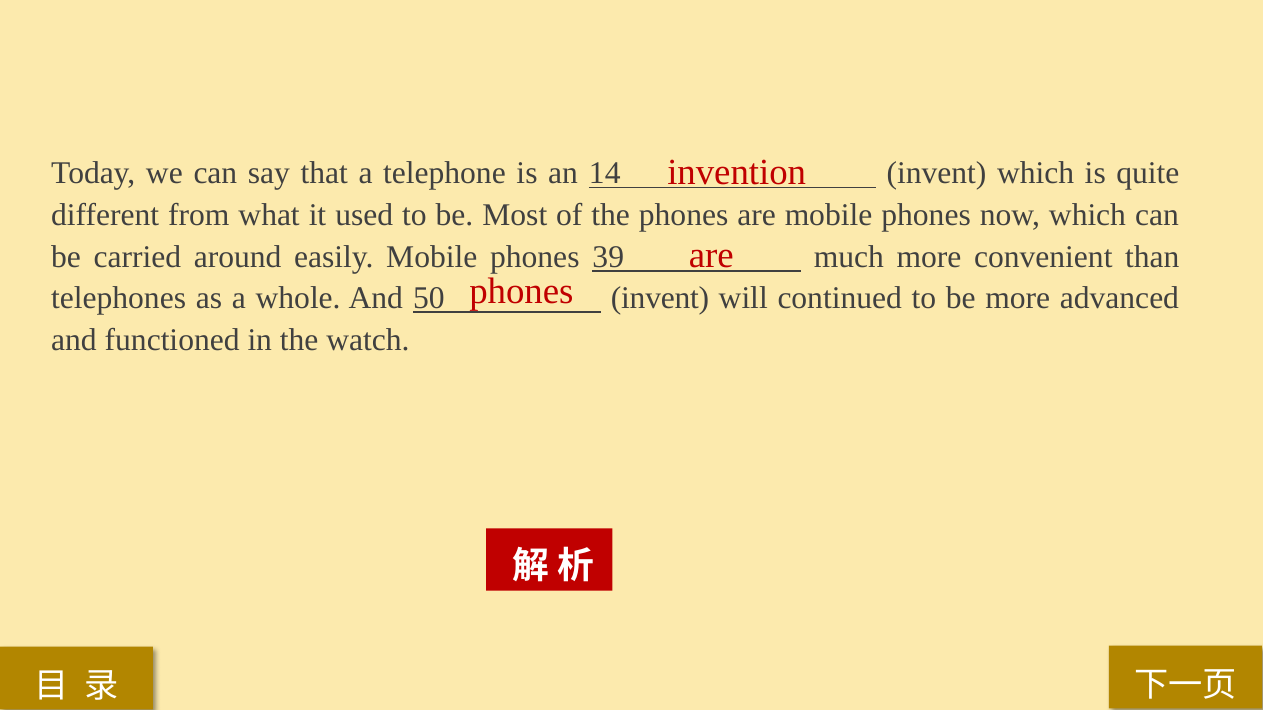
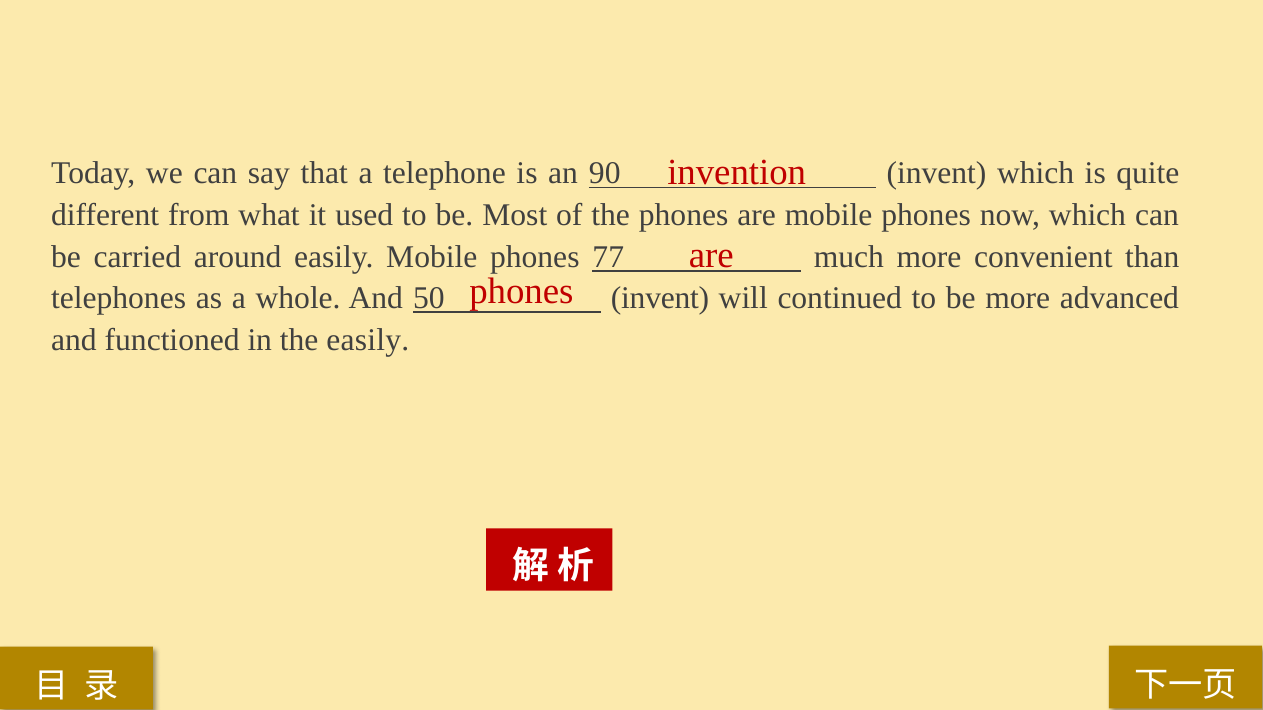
14: 14 -> 90 (605, 174)
39: 39 -> 77 (608, 257)
the watch: watch -> easily (368, 340)
